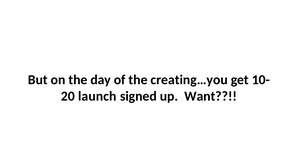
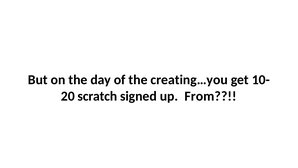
launch: launch -> scratch (97, 96)
Want: Want -> From (211, 96)
